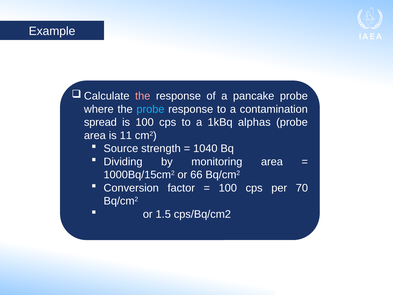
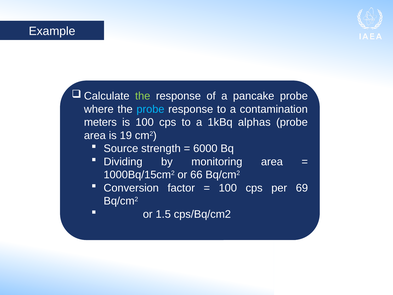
the colour: pink -> light green (143, 96)
spread: spread -> meters (100, 122)
11: 11 -> 19 (126, 135)
1040: 1040 -> 6000 (205, 148)
70: 70 -> 69 (302, 188)
